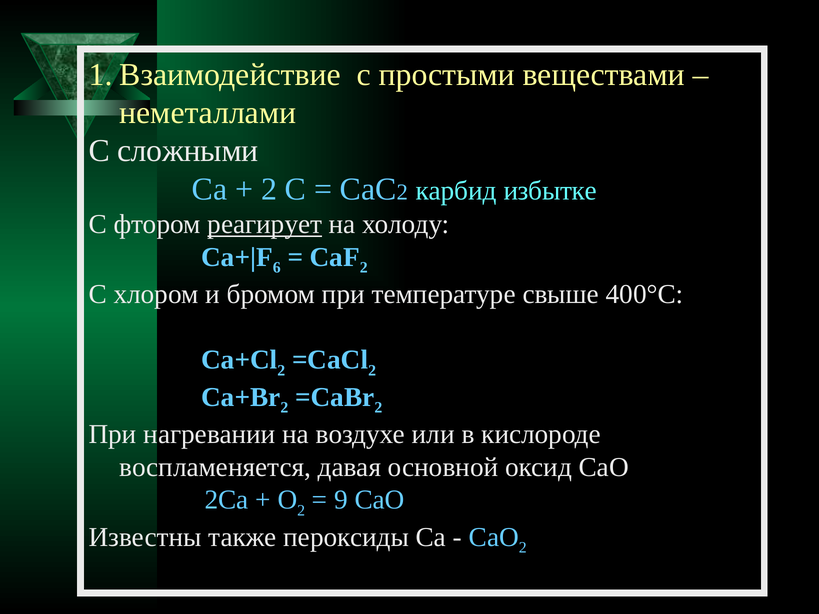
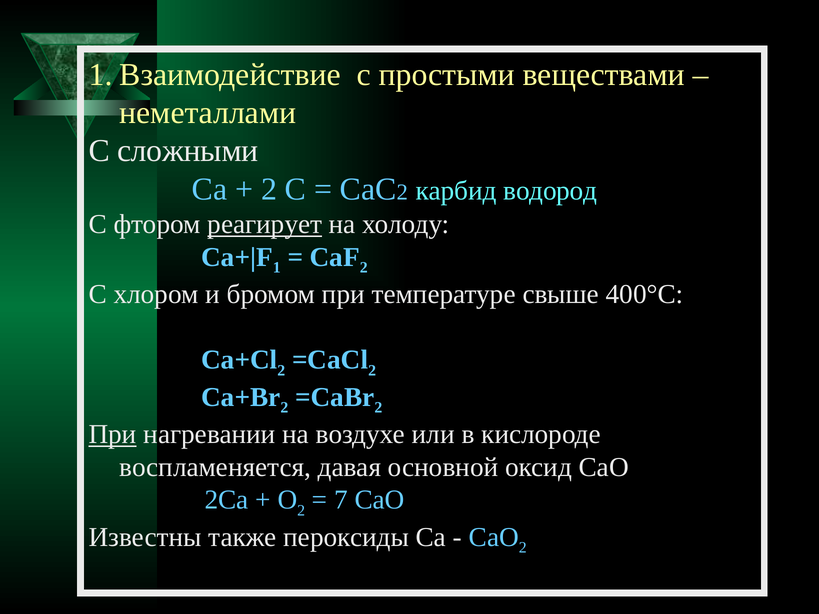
избытке: избытке -> водород (550, 191)
6: 6 -> 1 (277, 268)
При underline: none -> present (113, 435)
9: 9 -> 7 (341, 500)
